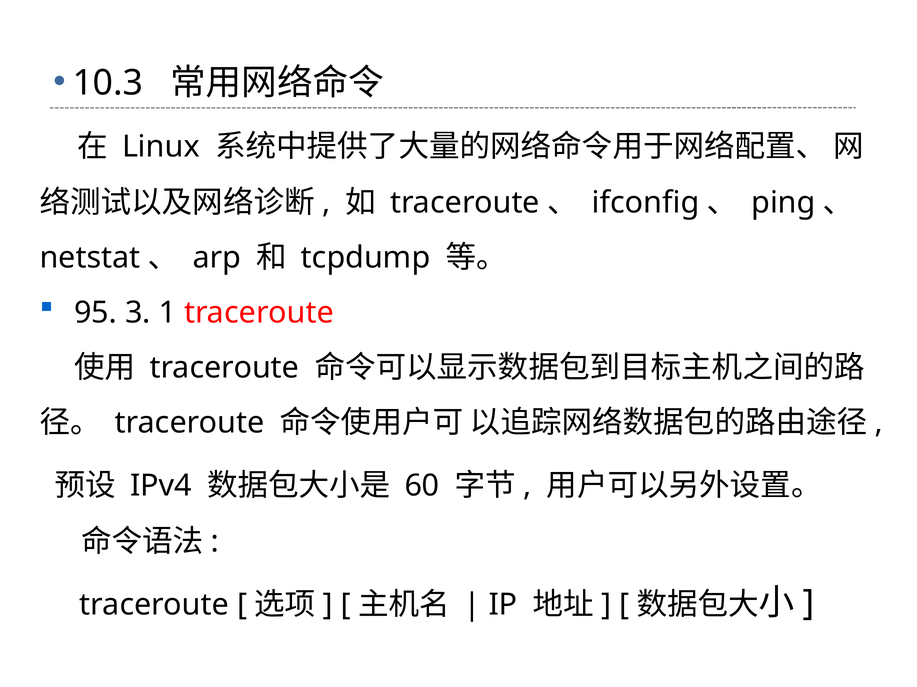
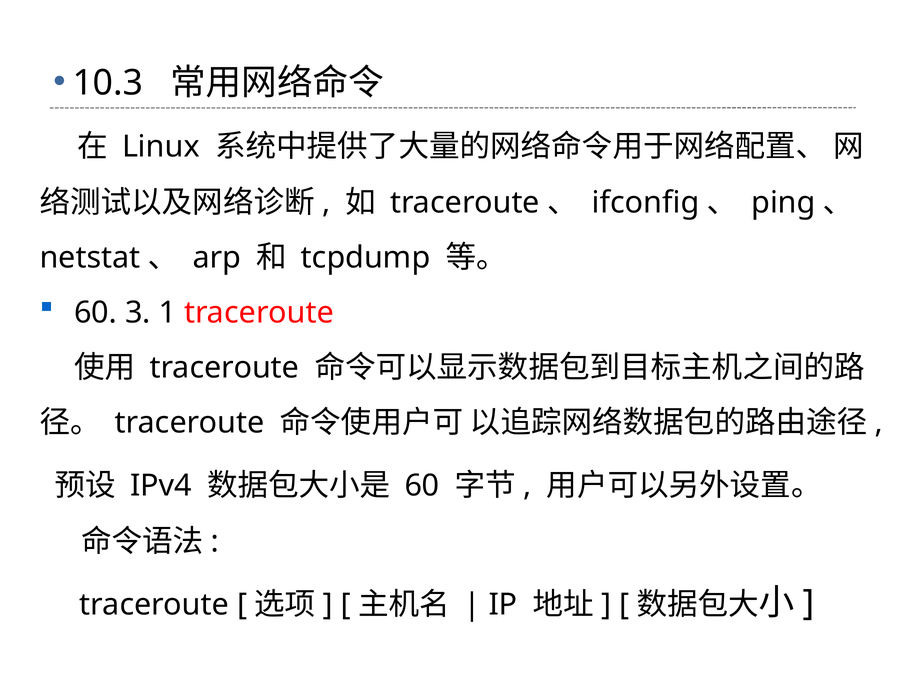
95: 95 -> 60 (96, 313)
